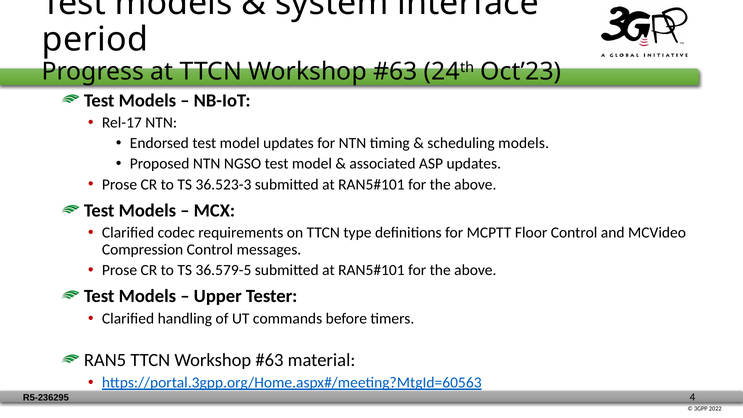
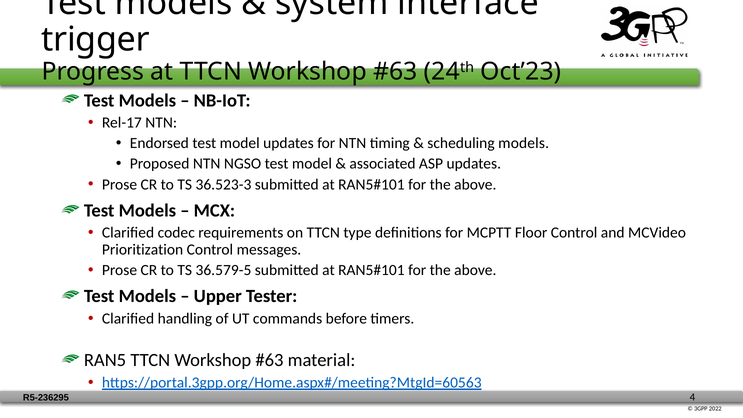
period: period -> trigger (95, 40)
Compression: Compression -> Prioritization (143, 250)
